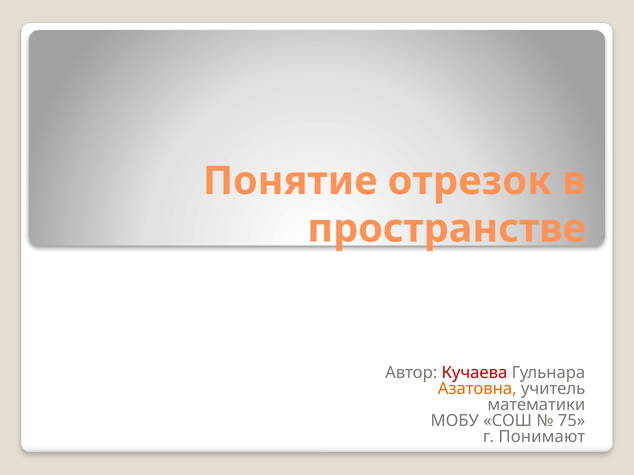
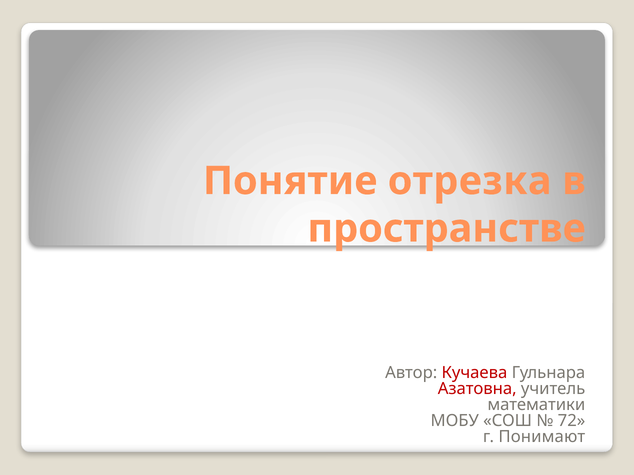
отрезок: отрезок -> отрезка (470, 181)
Азатовна colour: orange -> red (477, 389)
75: 75 -> 72 (572, 421)
